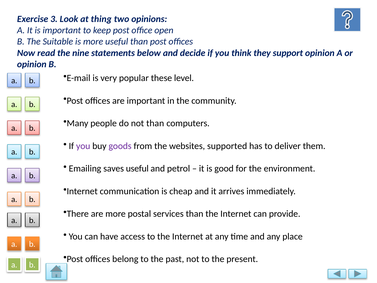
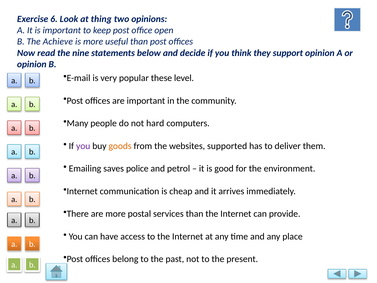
3: 3 -> 6 (54, 19)
Suitable: Suitable -> Achieve (58, 42)
not than: than -> hard (155, 123)
goods colour: purple -> orange (120, 146)
saves useful: useful -> police (137, 168)
